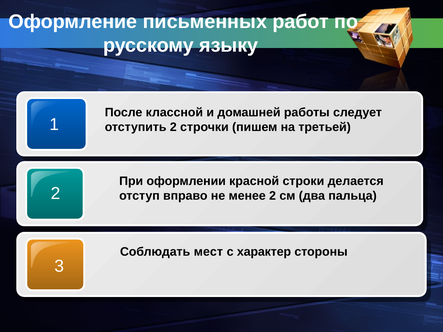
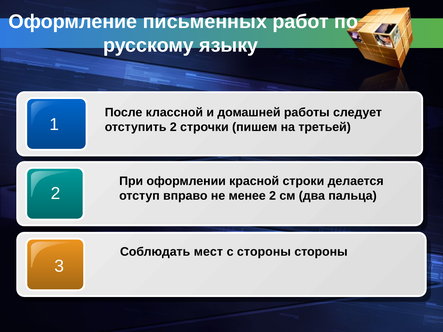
с характер: характер -> стороны (264, 252)
